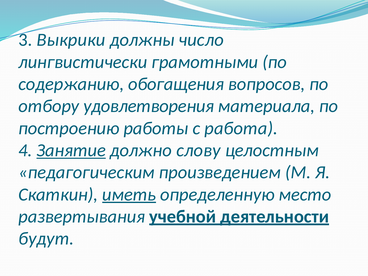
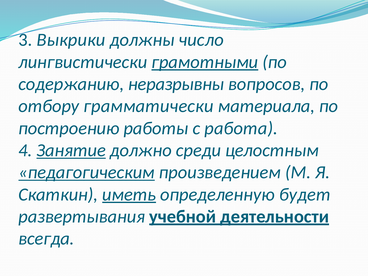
грамотными underline: none -> present (205, 62)
обогащения: обогащения -> неразрывны (176, 84)
удовлетворения: удовлетворения -> грамматически (148, 106)
слову: слову -> среди (199, 150)
педагогическим underline: none -> present (87, 172)
место: место -> будет (305, 194)
будут: будут -> всегда (46, 239)
